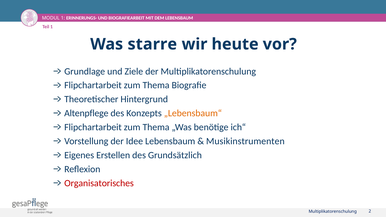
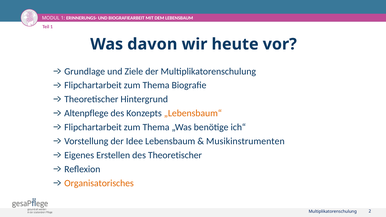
starre: starre -> davon (152, 44)
des Grundsätzlich: Grundsätzlich -> Theoretischer (175, 155)
Organisatorisches colour: red -> orange (99, 183)
